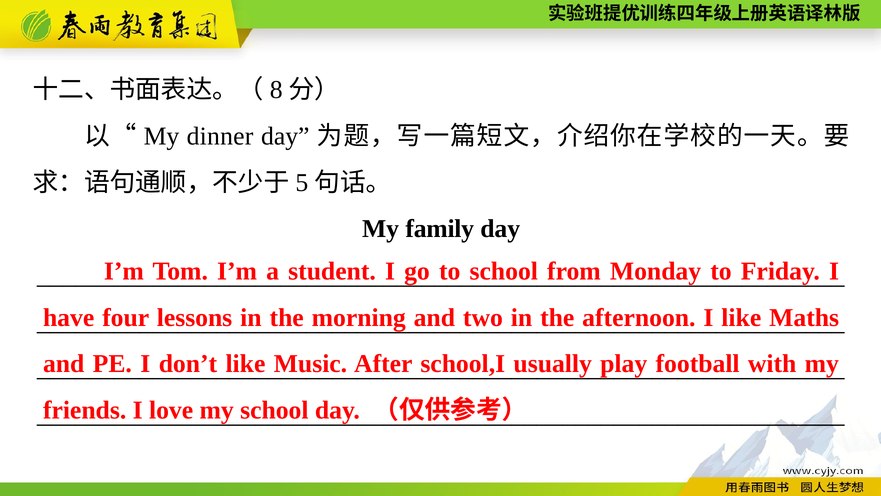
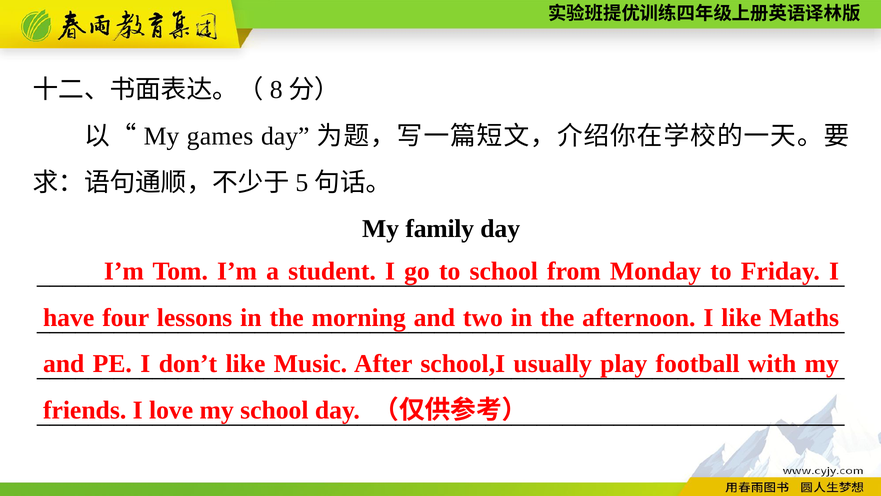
dinner: dinner -> games (220, 136)
